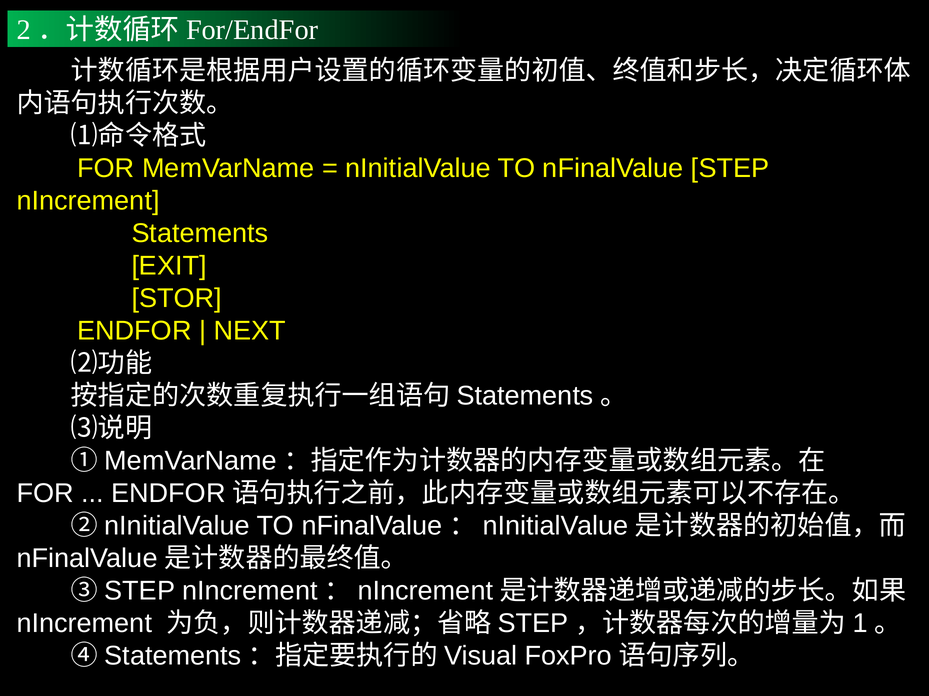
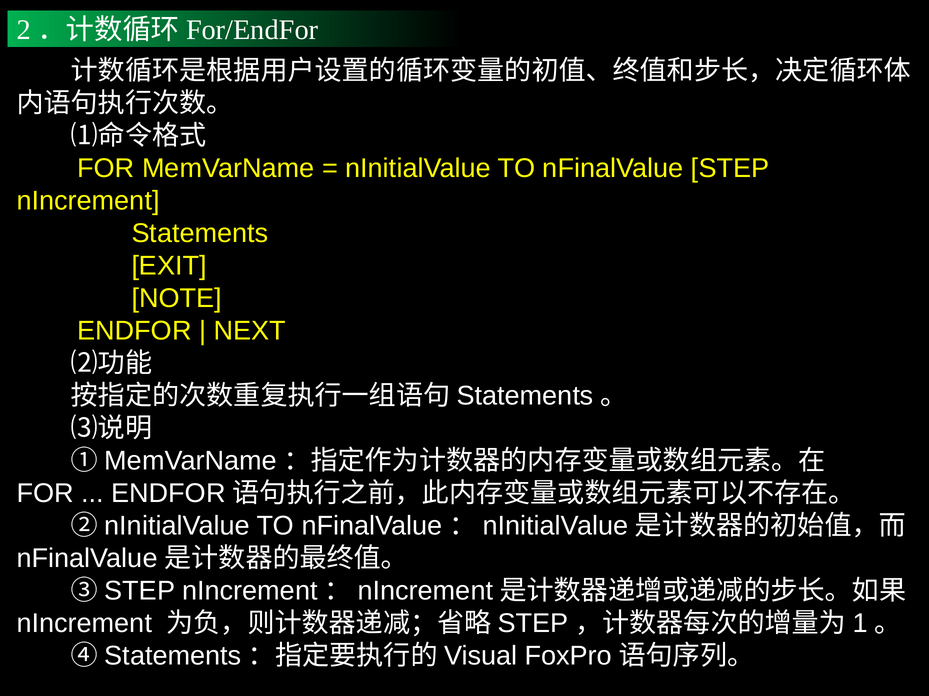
STOR: STOR -> NOTE (177, 299)
